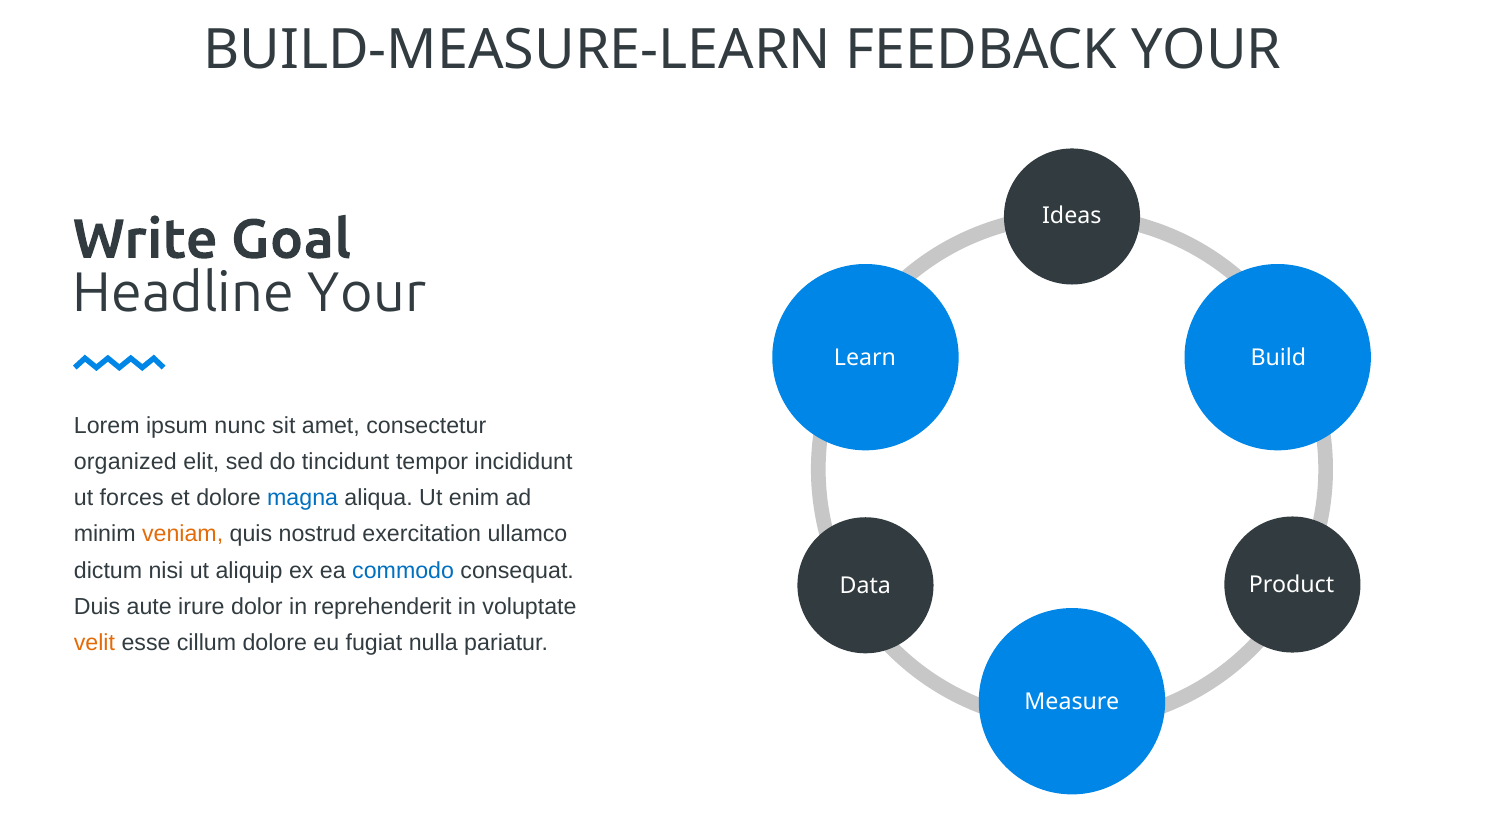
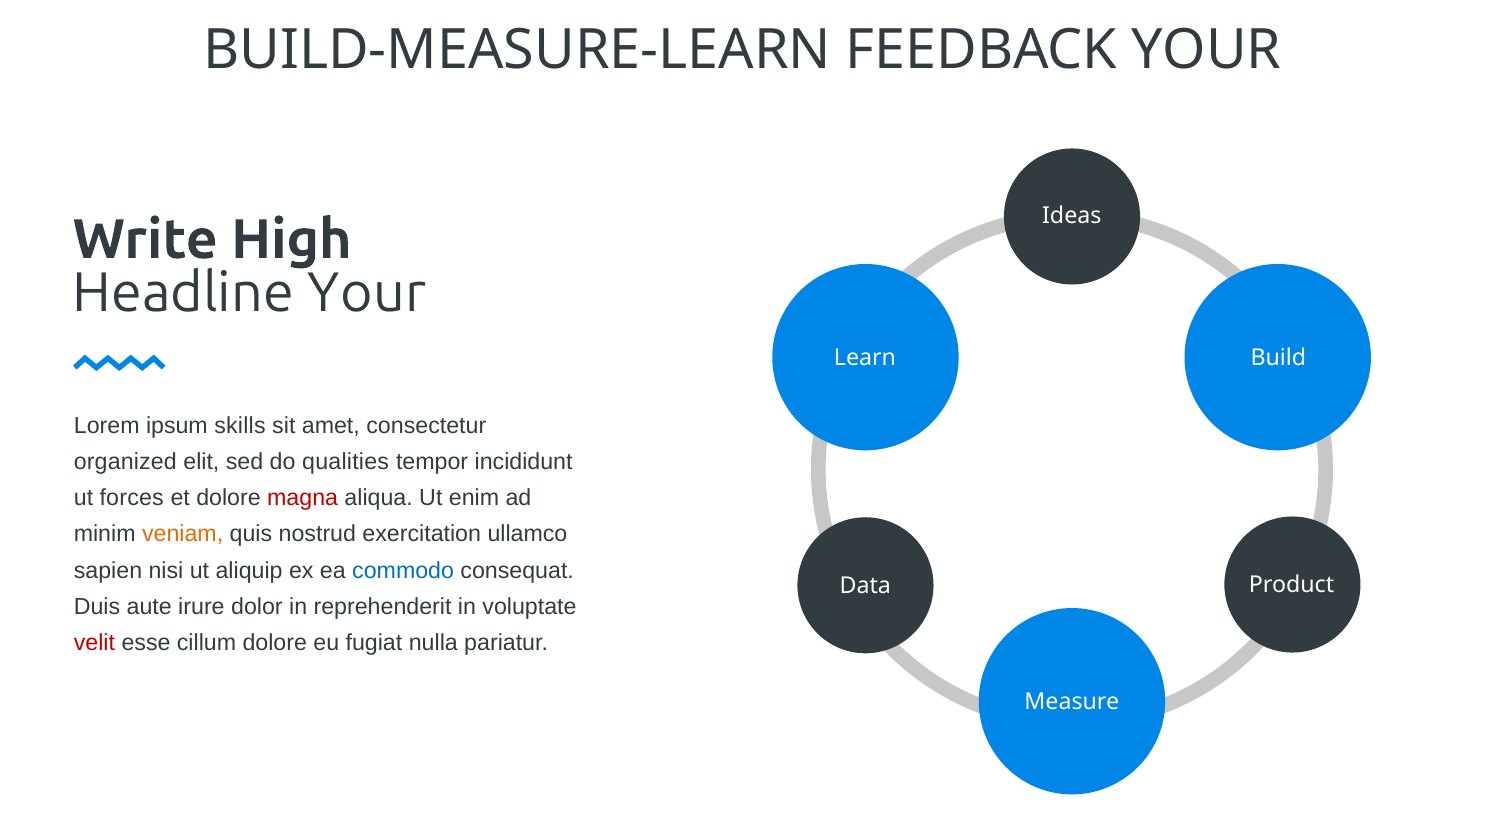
Goal: Goal -> High (291, 240)
nunc: nunc -> skills (240, 426)
tincidunt: tincidunt -> qualities (346, 462)
magna colour: blue -> red (303, 498)
dictum: dictum -> sapien (108, 571)
velit colour: orange -> red (94, 643)
